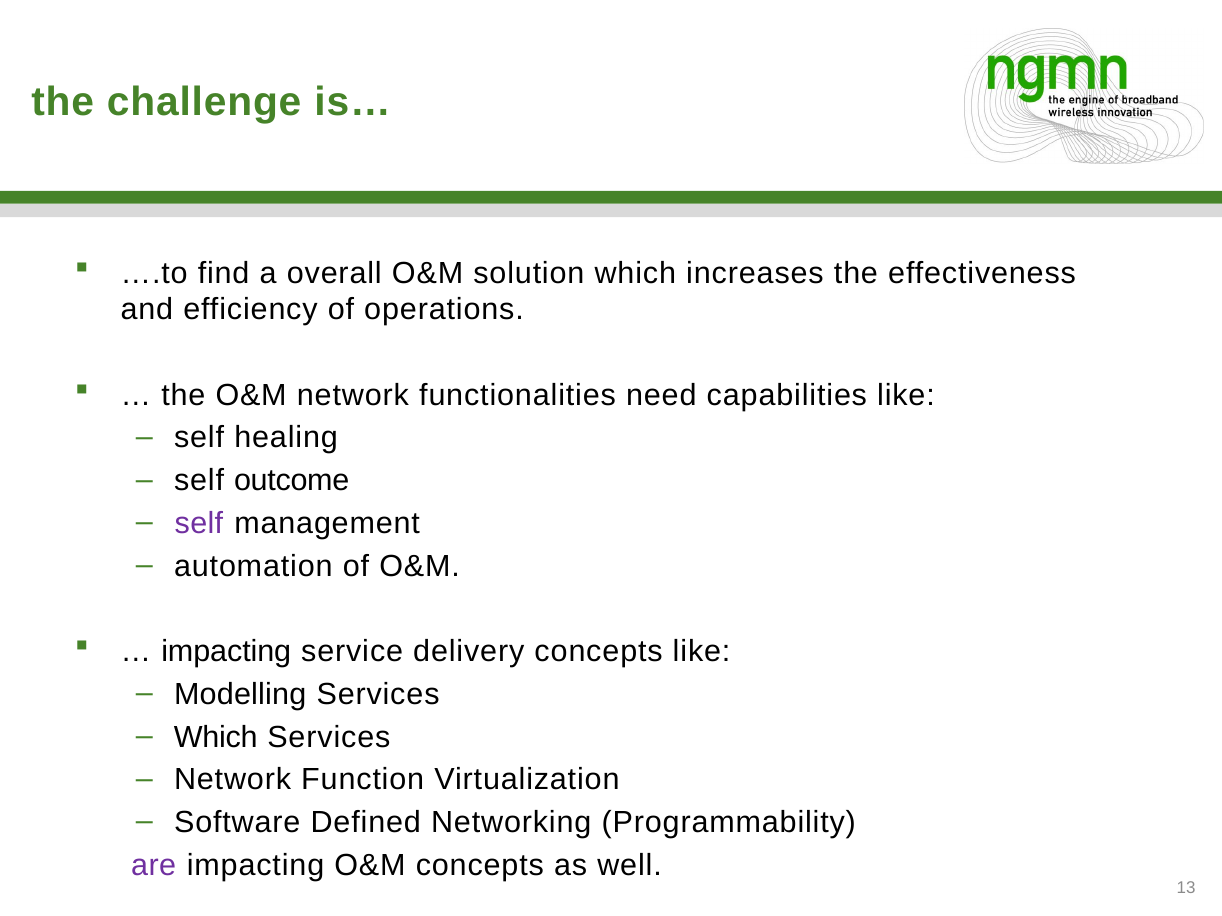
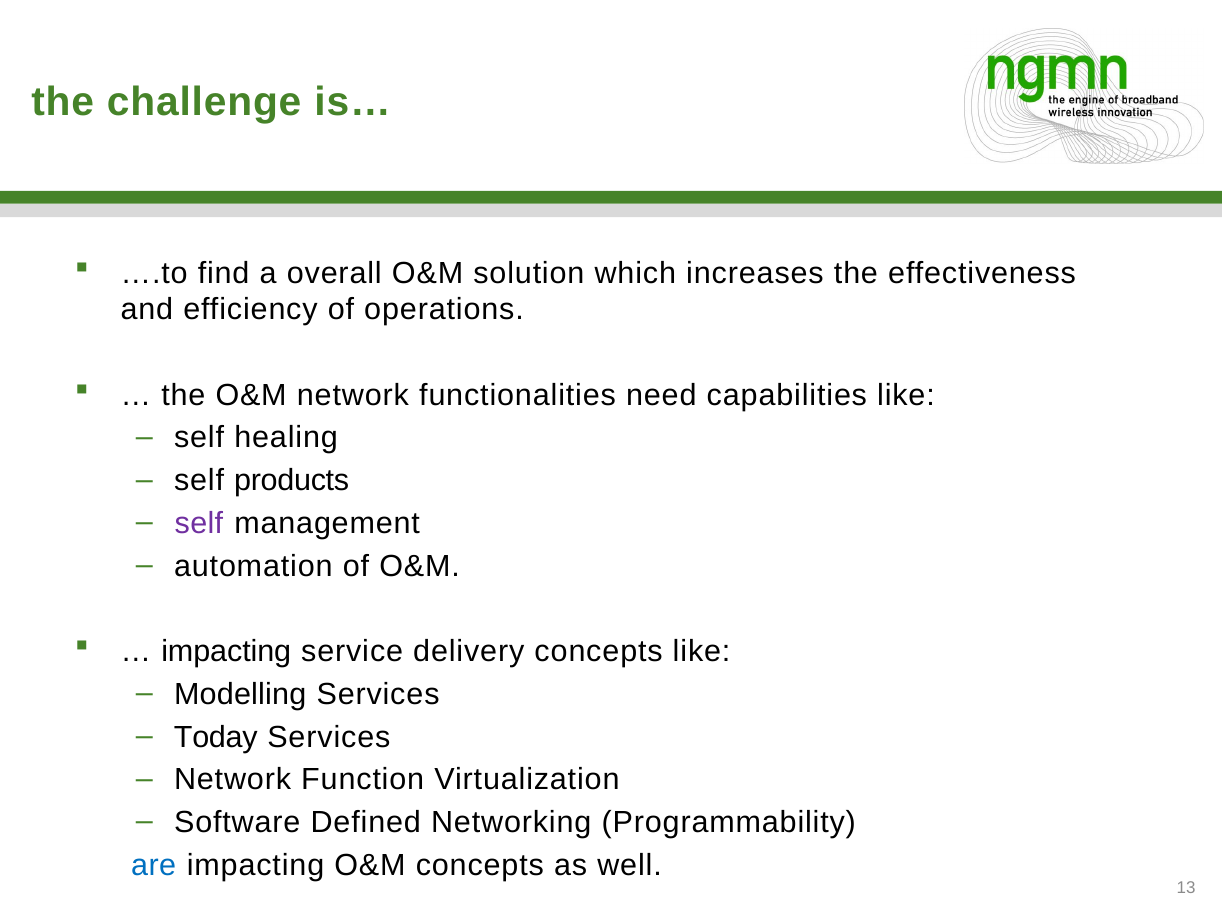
outcome: outcome -> products (292, 481)
Which: Which -> Today (216, 737)
are colour: purple -> blue (154, 866)
